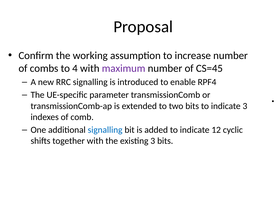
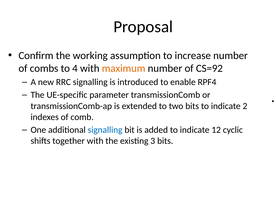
maximum colour: purple -> orange (124, 68)
CS=45: CS=45 -> CS=92 (209, 68)
indicate 3: 3 -> 2 (245, 106)
